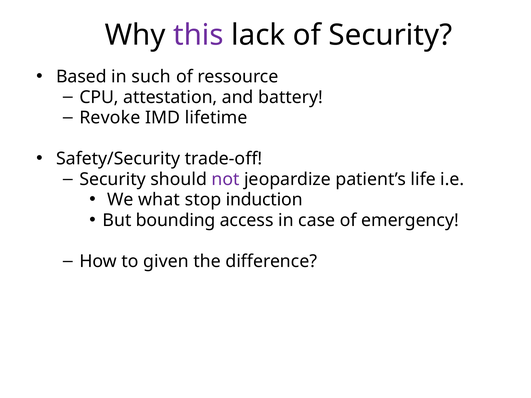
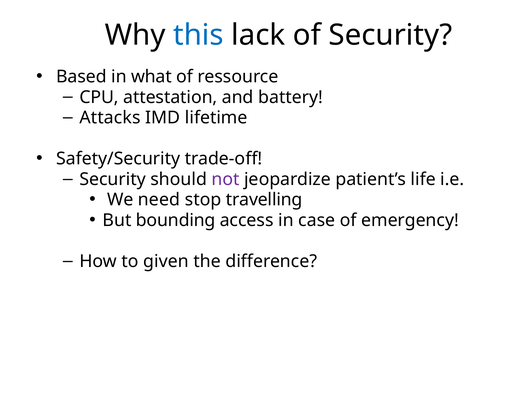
this colour: purple -> blue (198, 35)
such: such -> what (151, 77)
Revoke: Revoke -> Attacks (110, 118)
what: what -> need (159, 200)
induction: induction -> travelling (264, 200)
